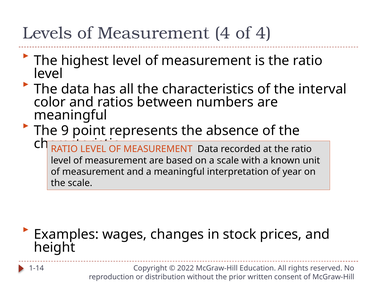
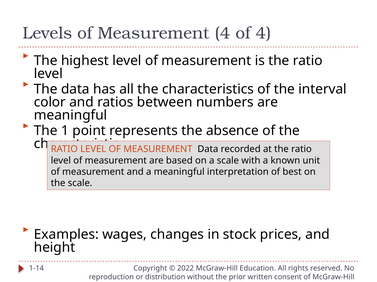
9: 9 -> 1 (65, 131)
year: year -> best (292, 172)
